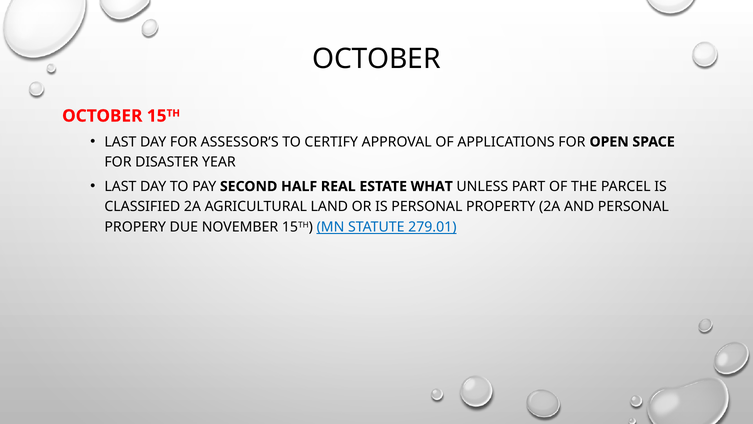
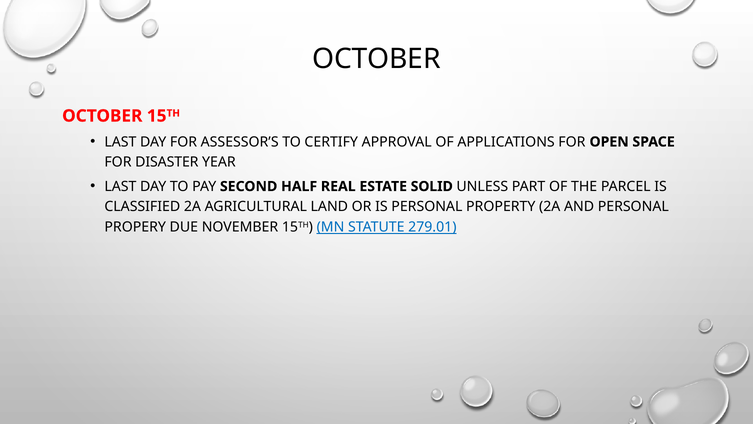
WHAT: WHAT -> SOLID (432, 186)
